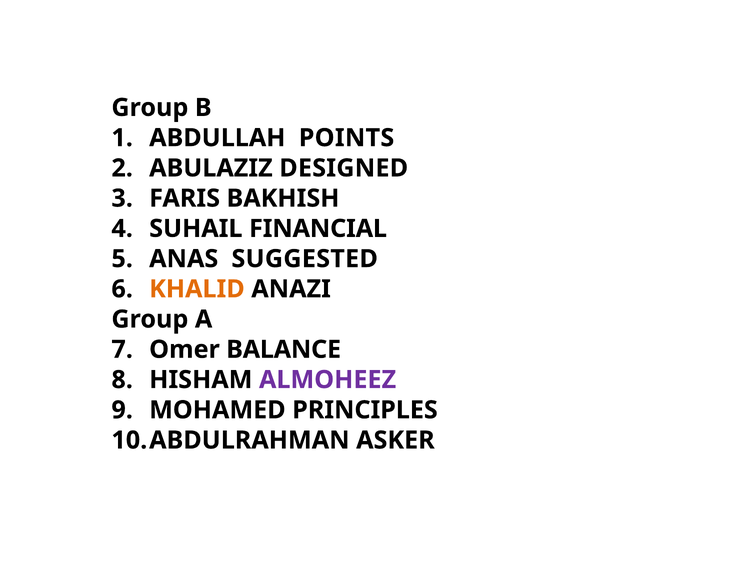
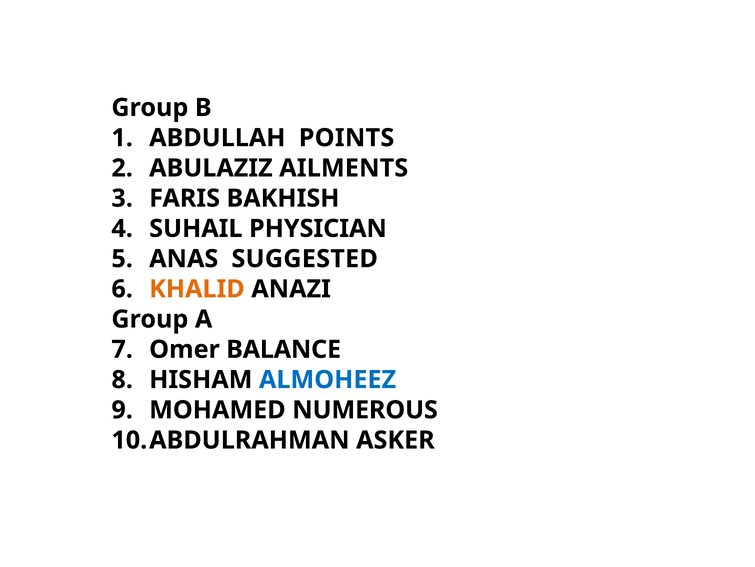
DESIGNED: DESIGNED -> AILMENTS (344, 168)
FINANCIAL: FINANCIAL -> PHYSICIAN (318, 228)
ALMOHEEZ colour: purple -> blue (328, 379)
PRINCIPLES: PRINCIPLES -> NUMEROUS (365, 409)
